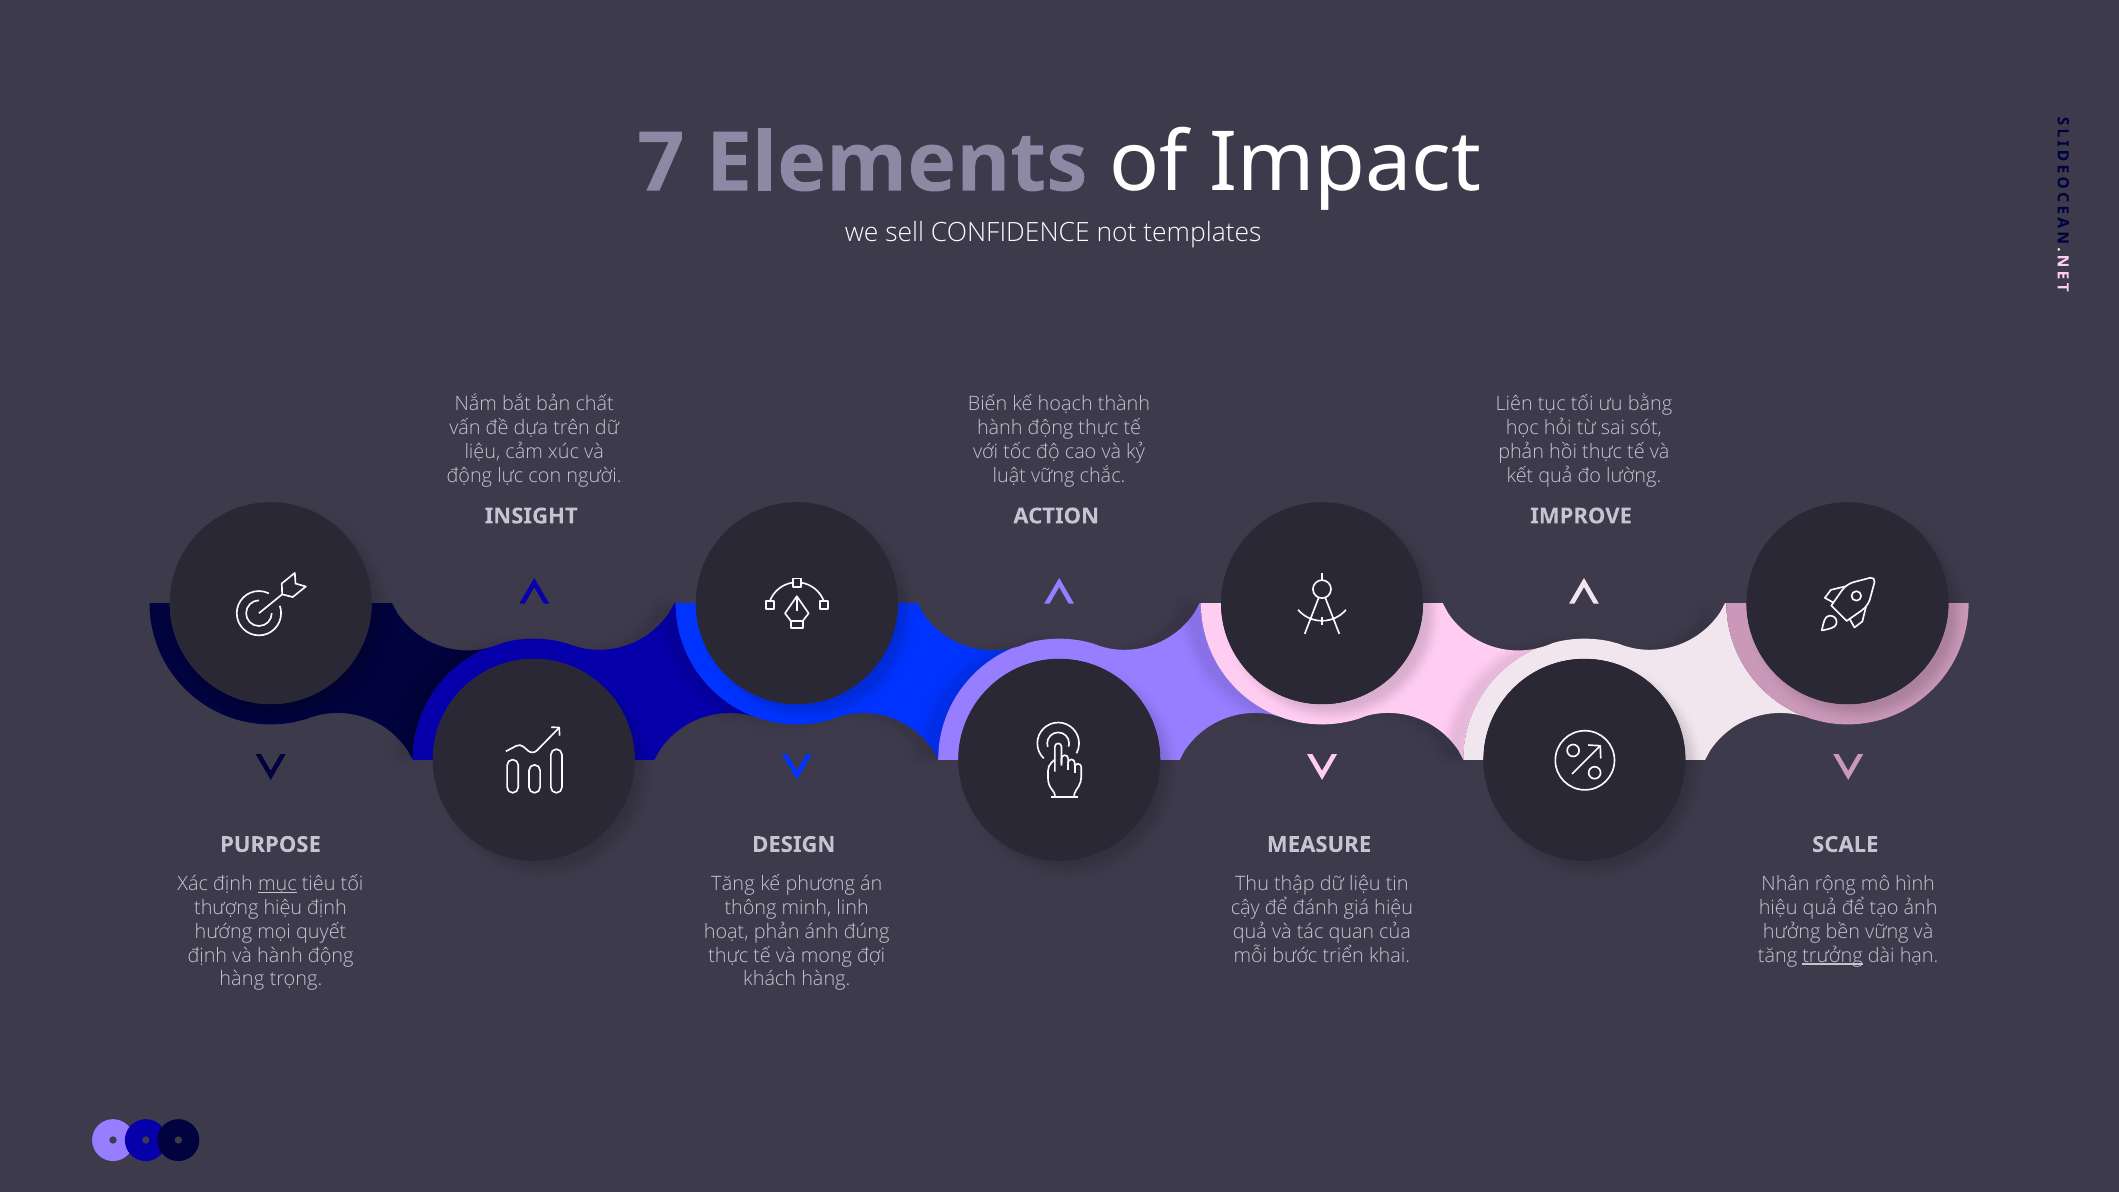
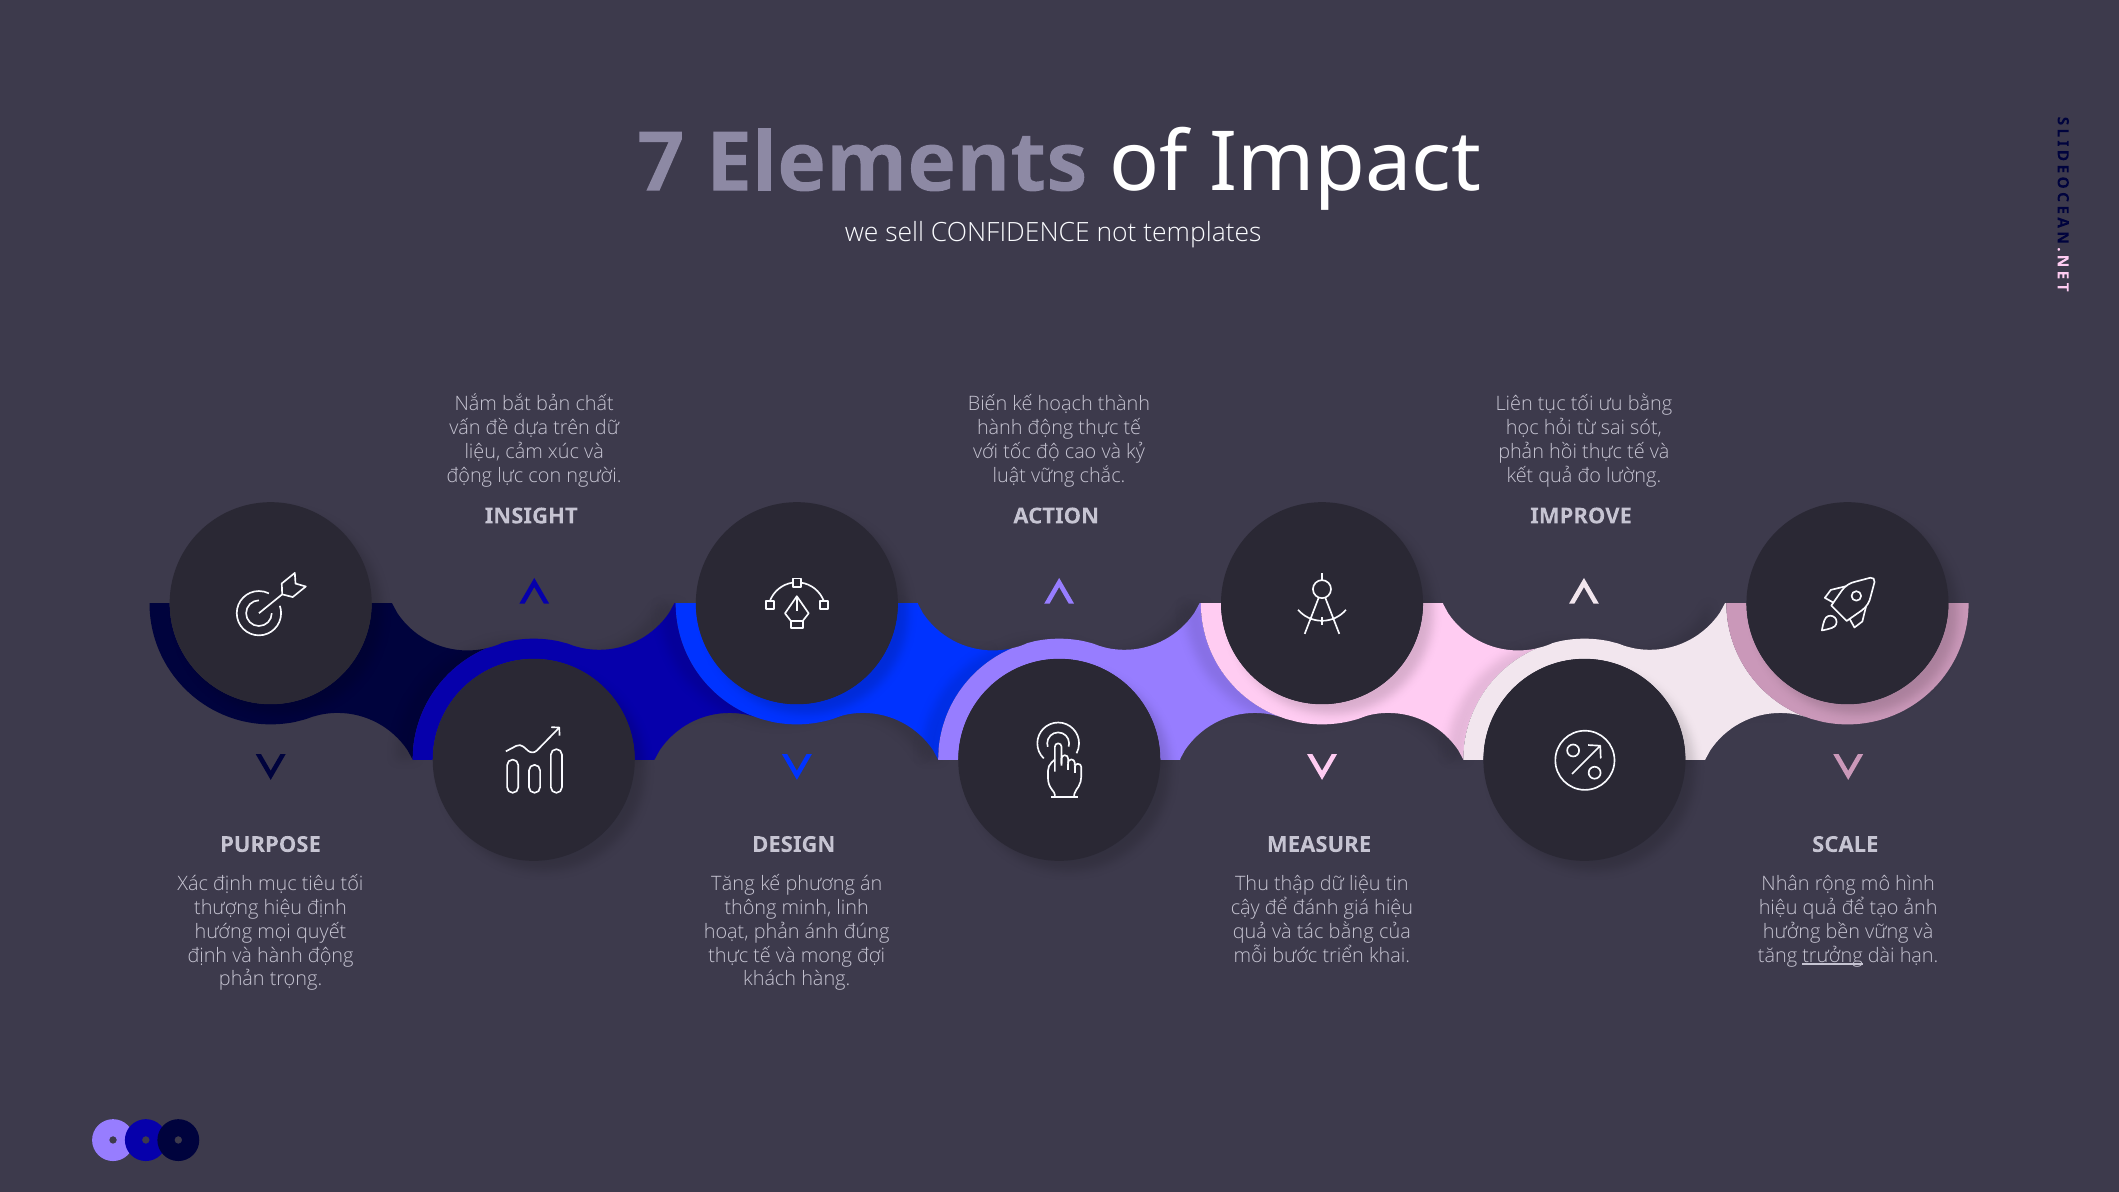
mục underline: present -> none (277, 884)
tác quan: quan -> bằng (1351, 932)
hàng: hàng -> phản (242, 979)
